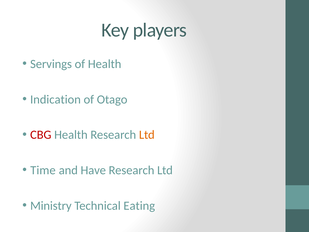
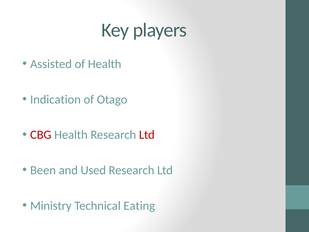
Servings: Servings -> Assisted (51, 64)
Ltd colour: orange -> red (147, 135)
Time: Time -> Been (43, 170)
Have: Have -> Used (93, 170)
